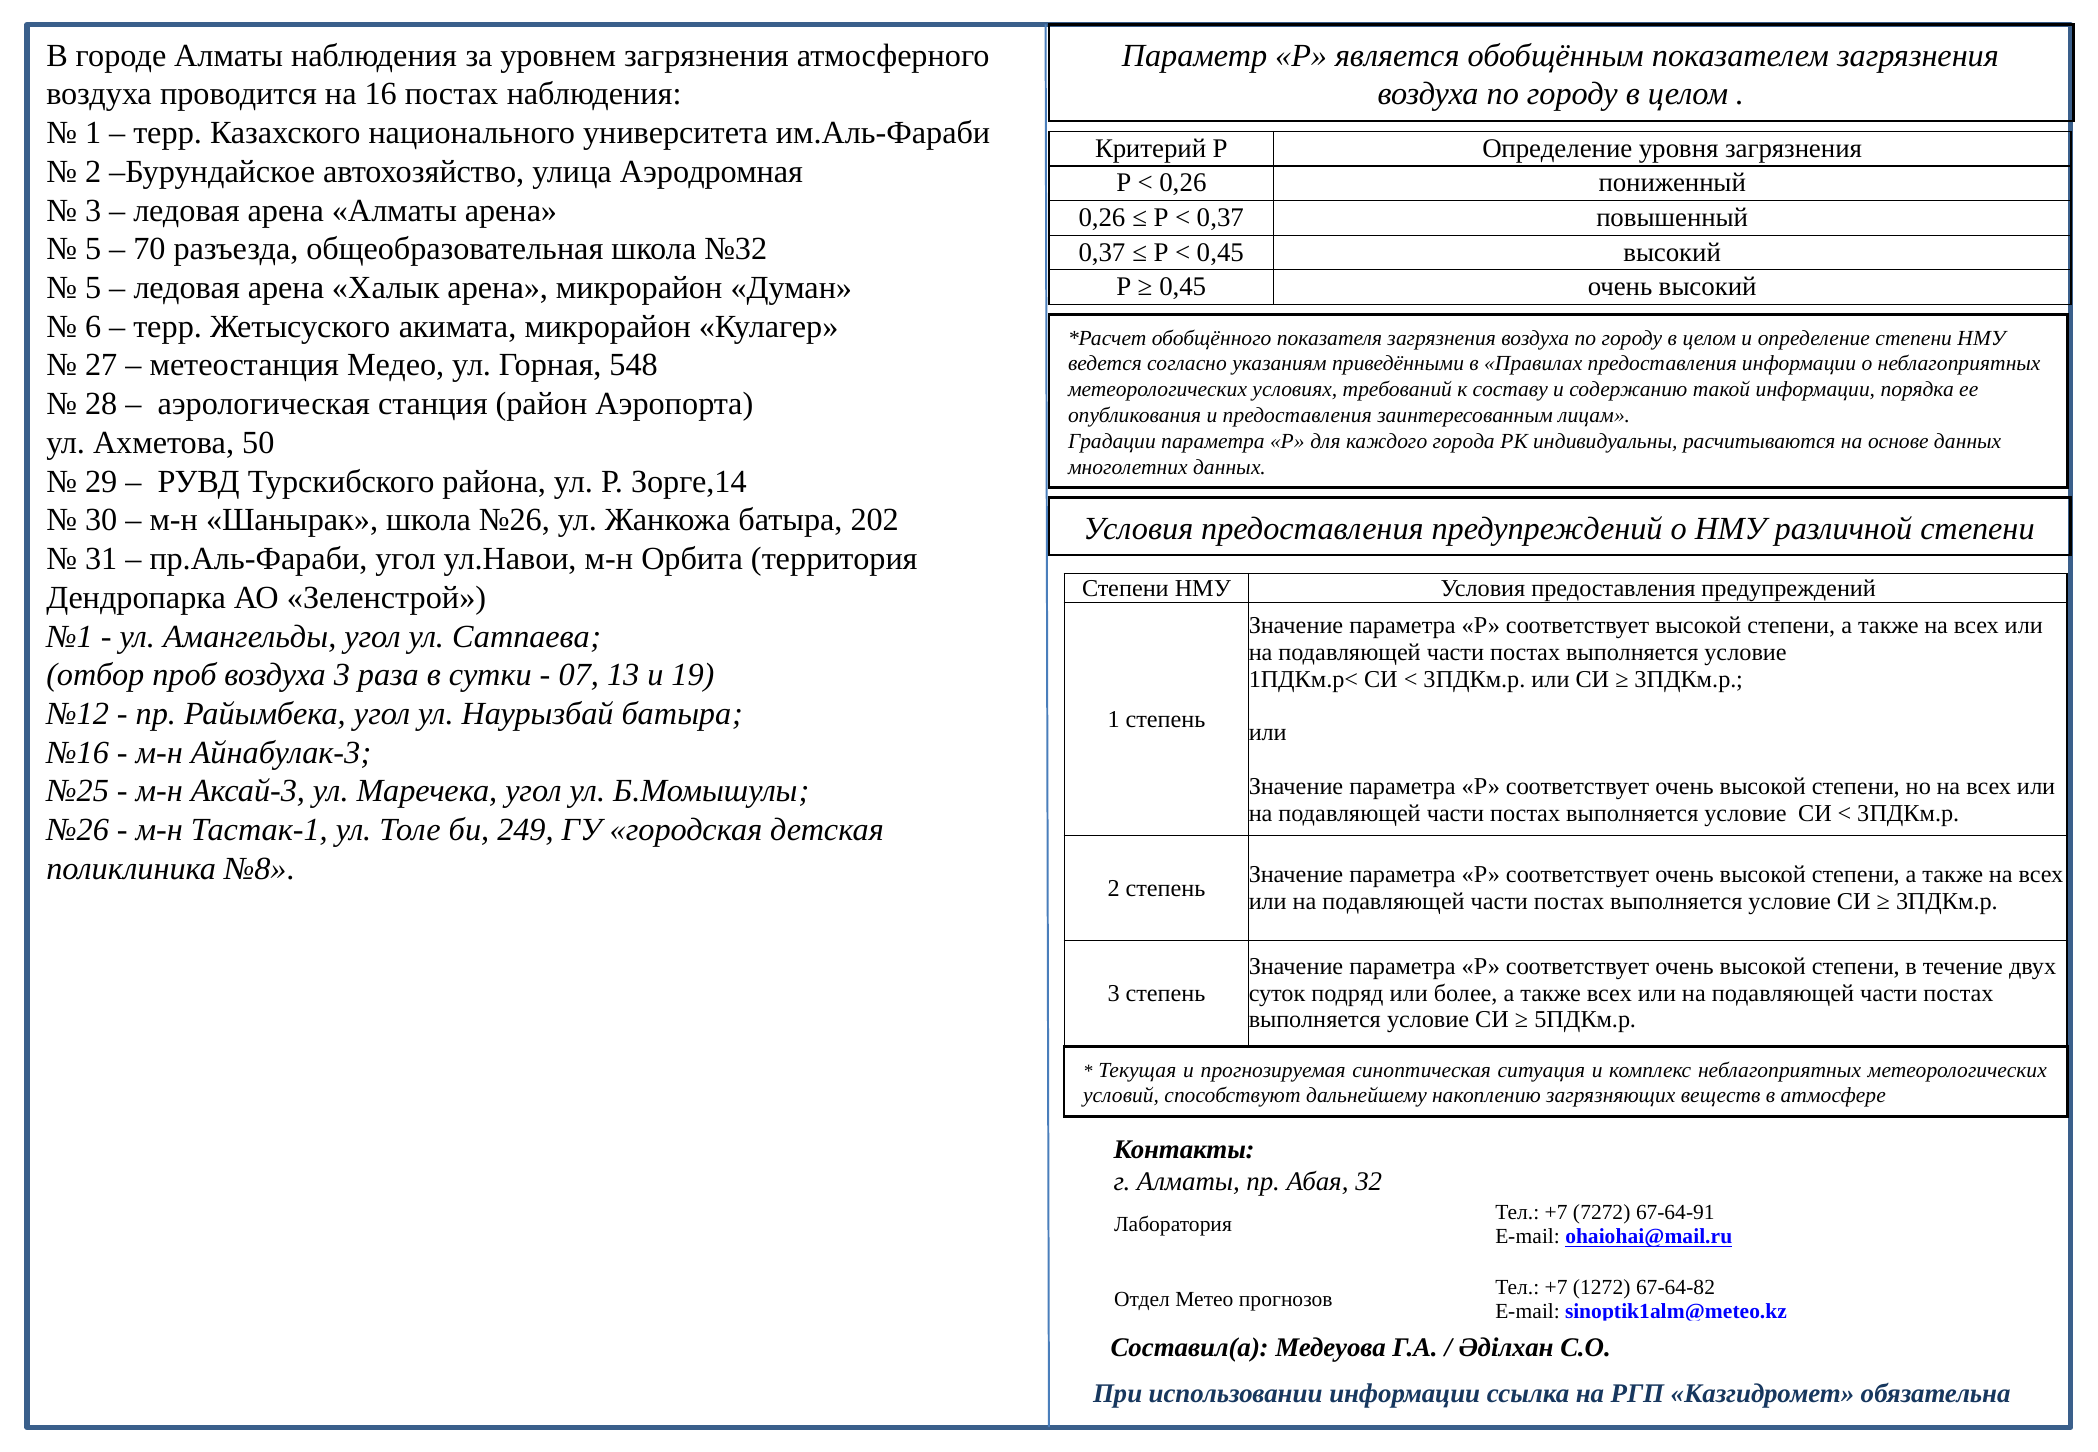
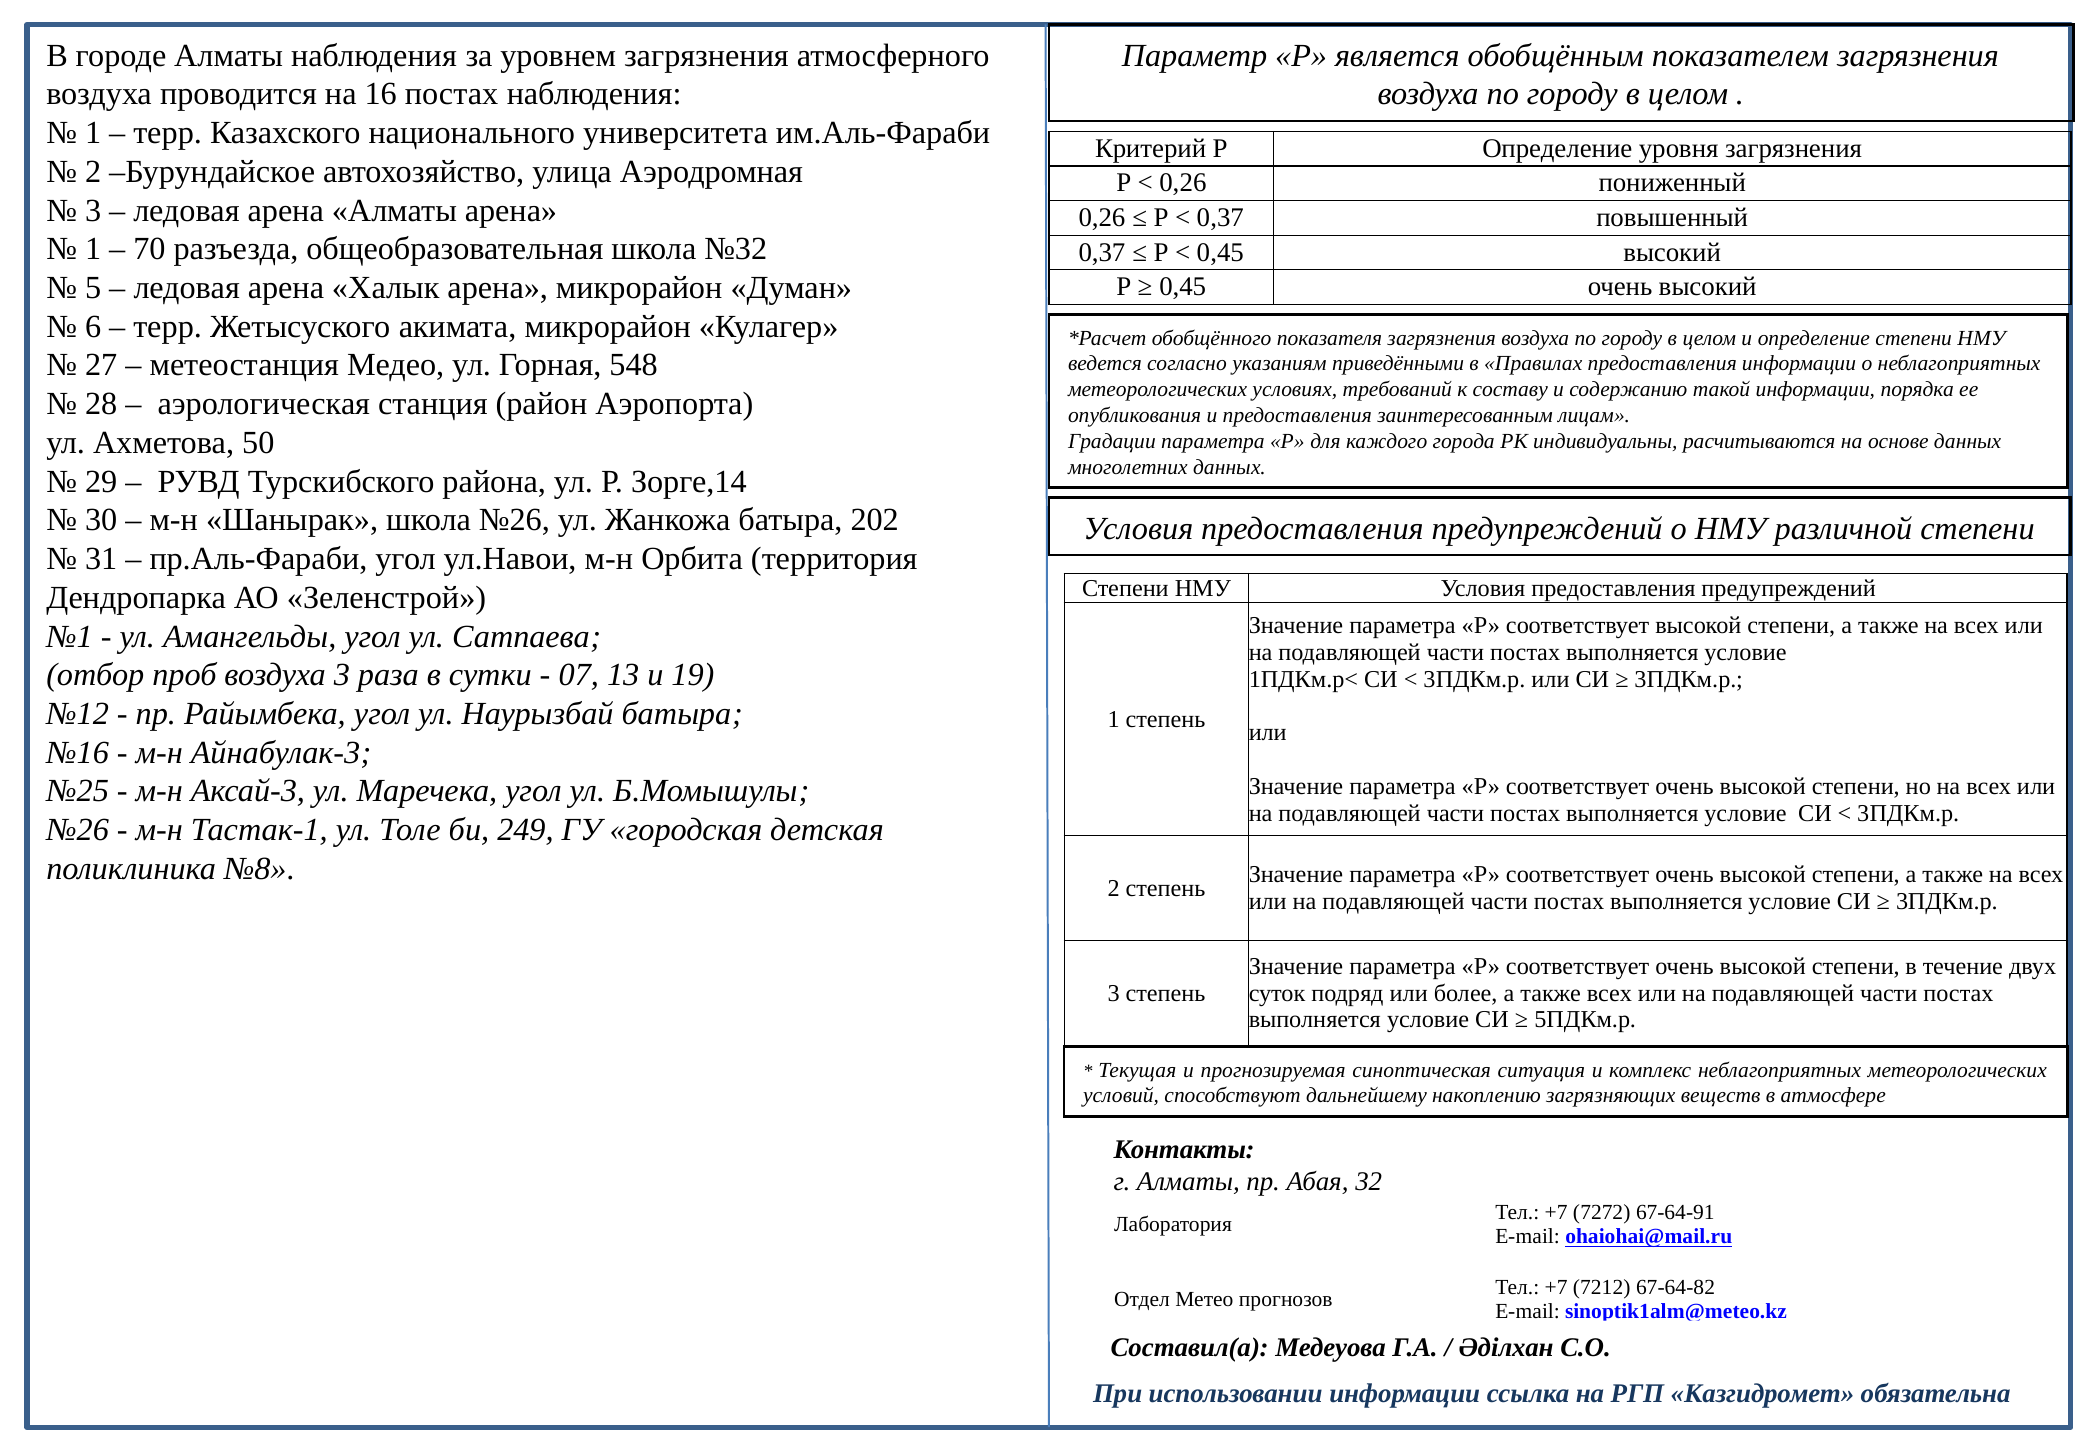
5: 5 -> 1 (93, 249)
1272: 1272 -> 7212 (1602, 1288)
